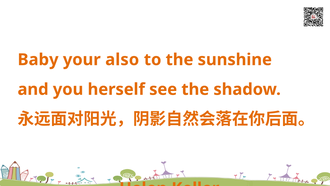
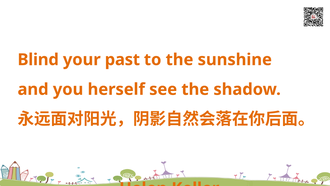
Baby: Baby -> Blind (38, 60)
also: also -> past (122, 60)
